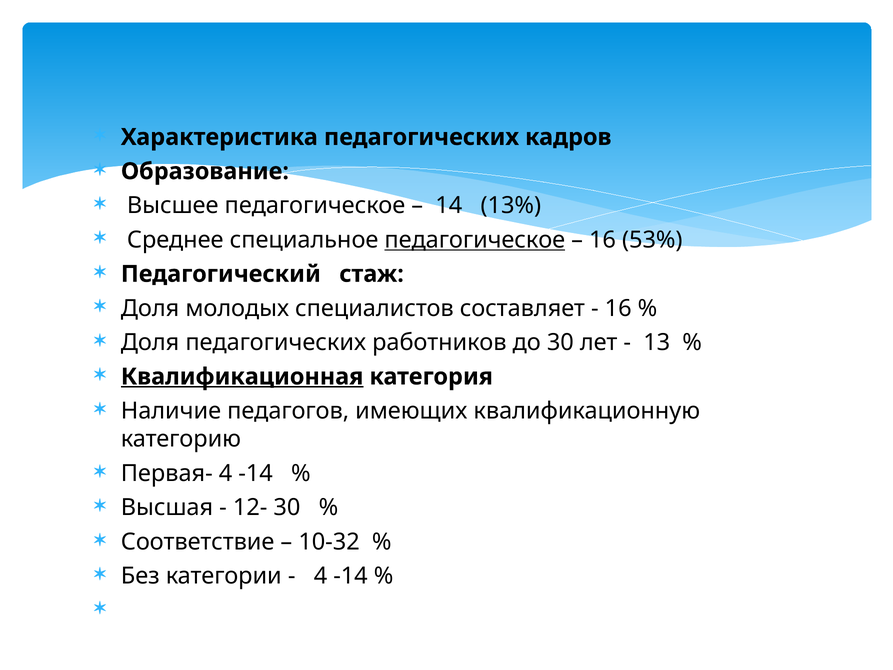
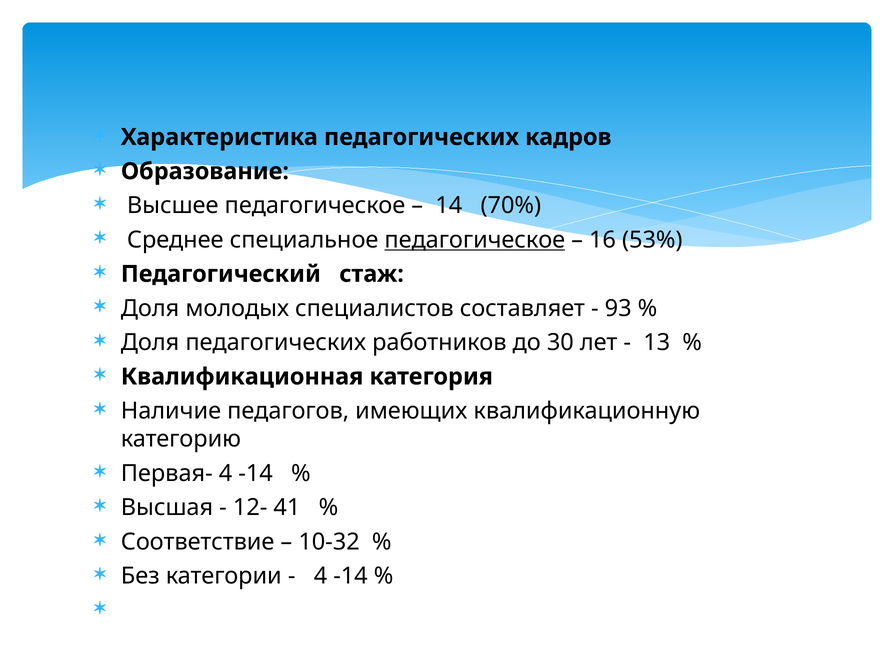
13%: 13% -> 70% (511, 206)
16: 16 -> 93 (618, 308)
Квалификационная underline: present -> none (242, 377)
12- 30: 30 -> 41 (287, 507)
